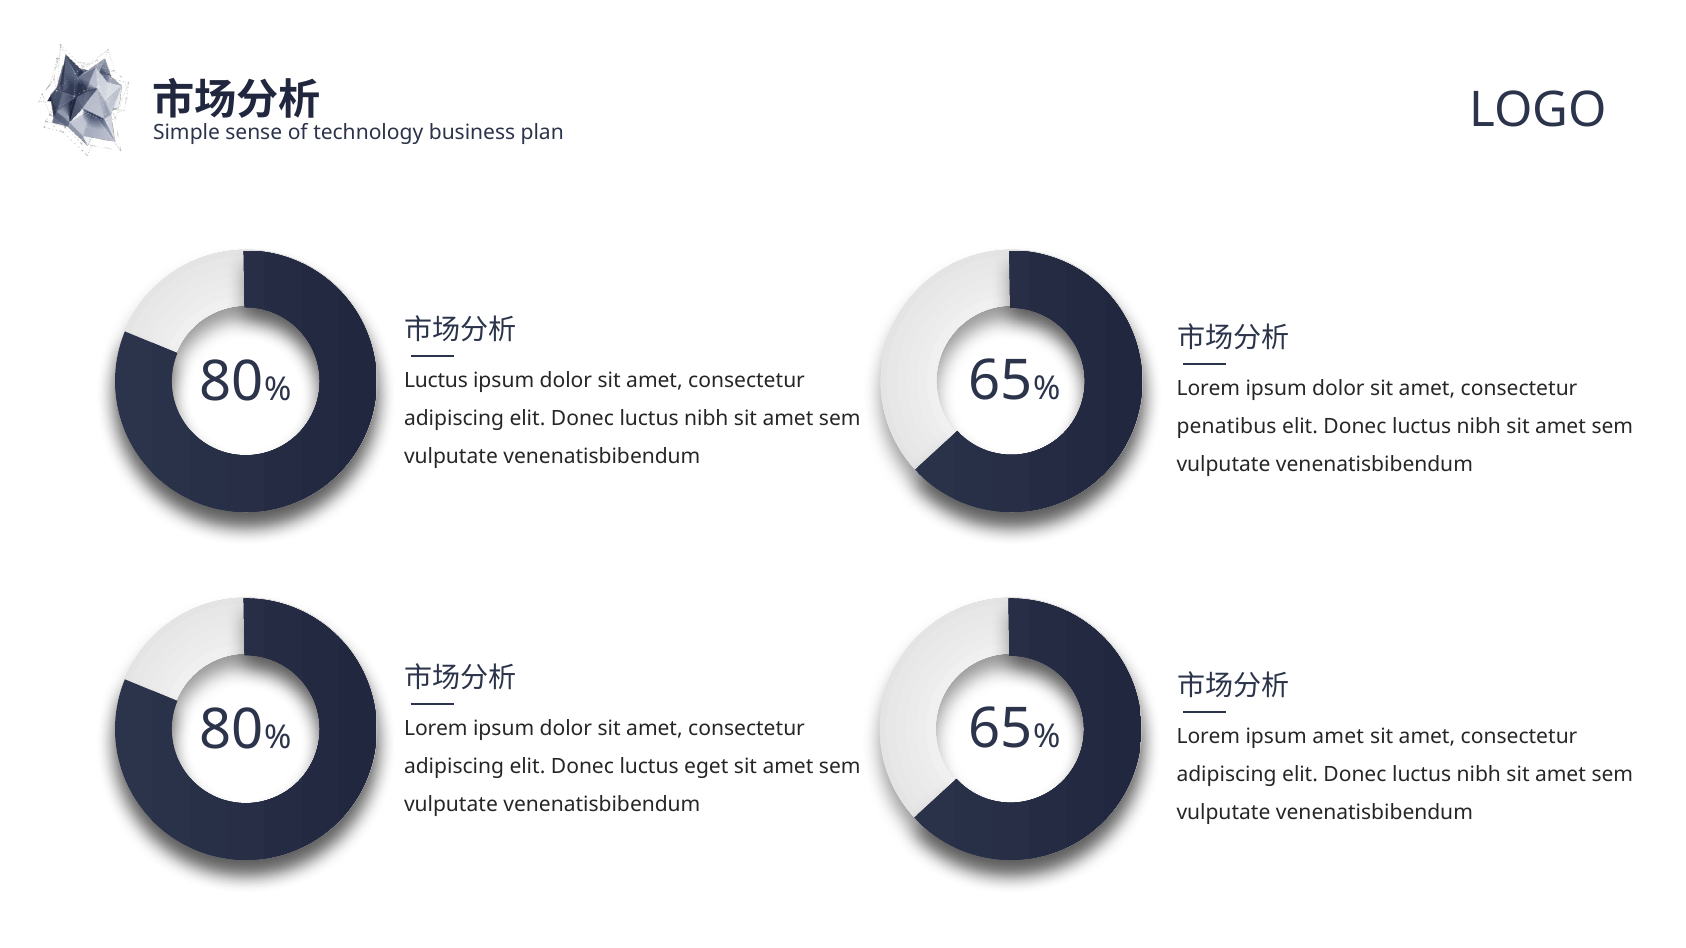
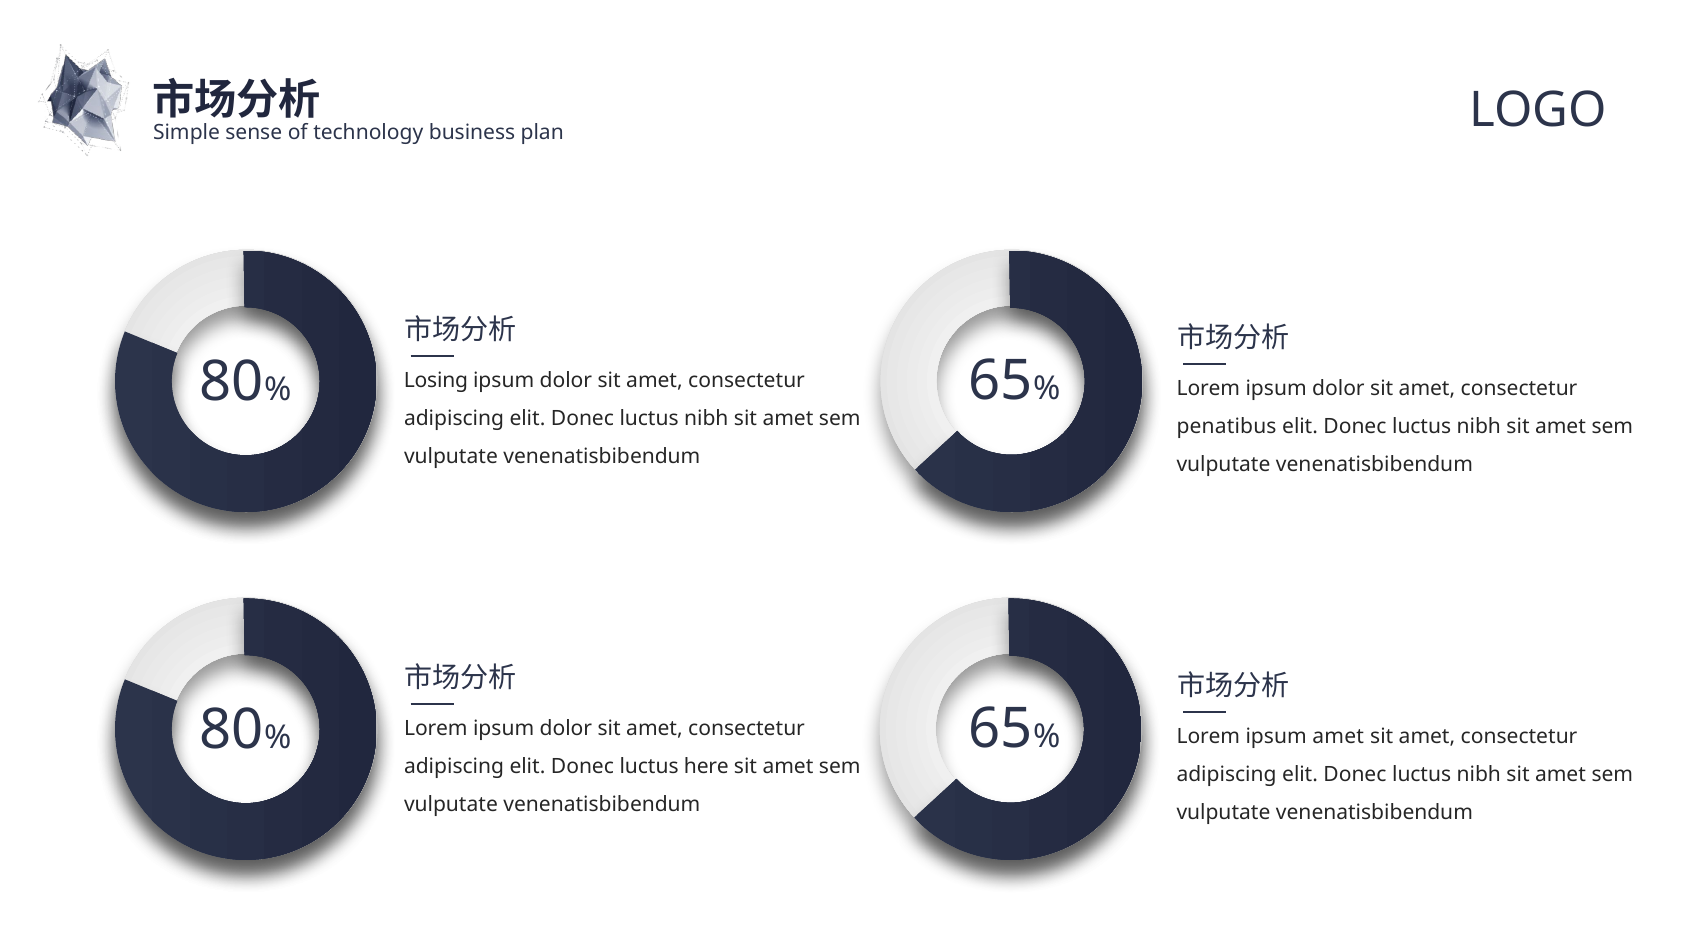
Luctus: Luctus -> Losing (436, 381)
eget: eget -> here (706, 767)
